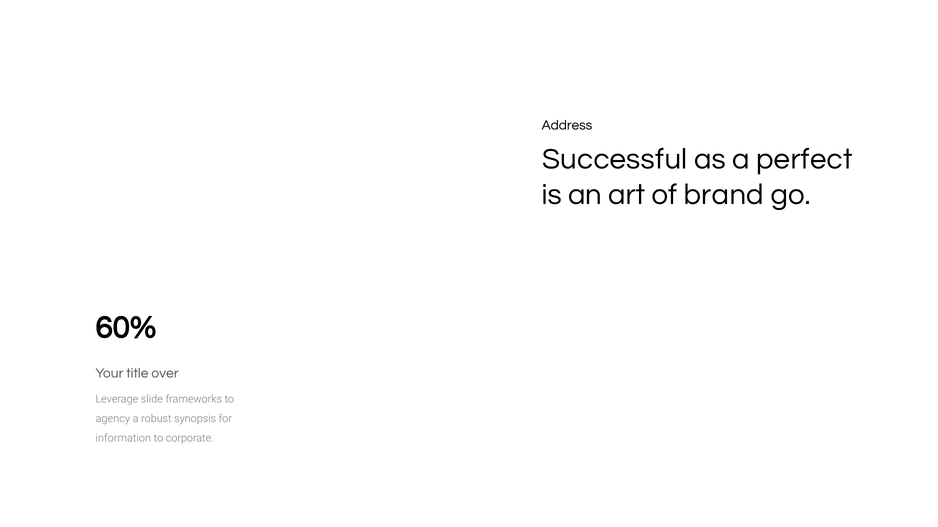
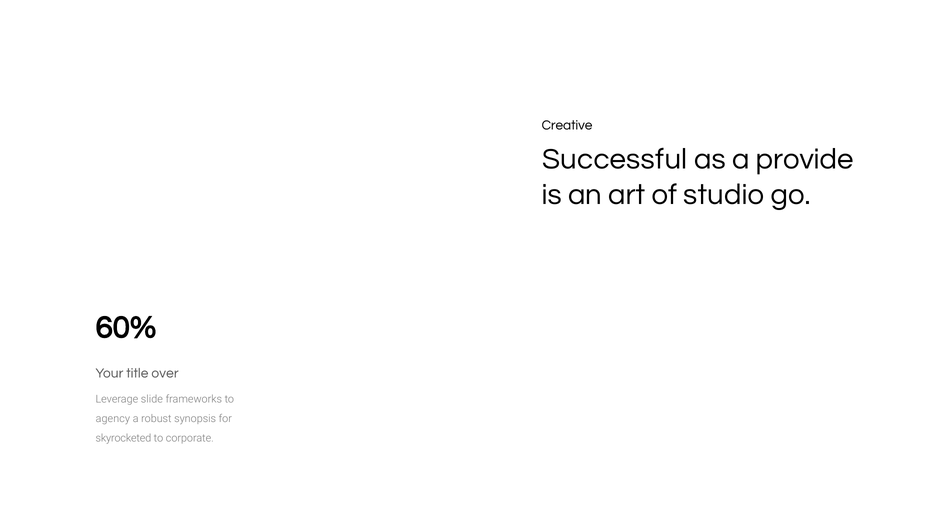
Address: Address -> Creative (567, 125)
perfect: perfect -> provide (805, 159)
brand: brand -> studio (724, 195)
information: information -> skyrocketed (123, 439)
